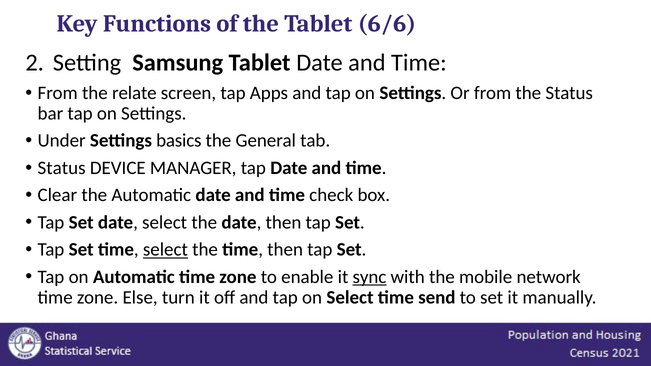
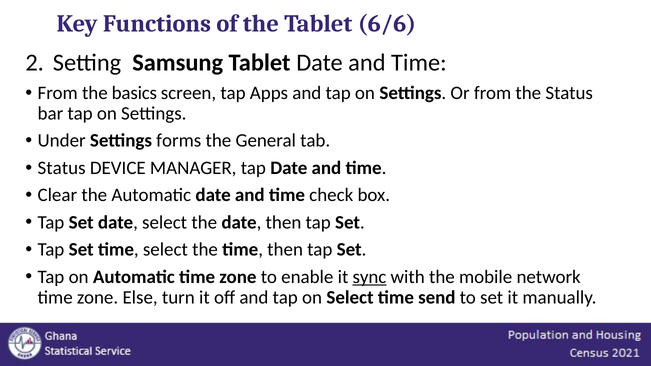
relate: relate -> basics (134, 93)
basics: basics -> forms (179, 141)
select underline: present -> none (165, 250)
